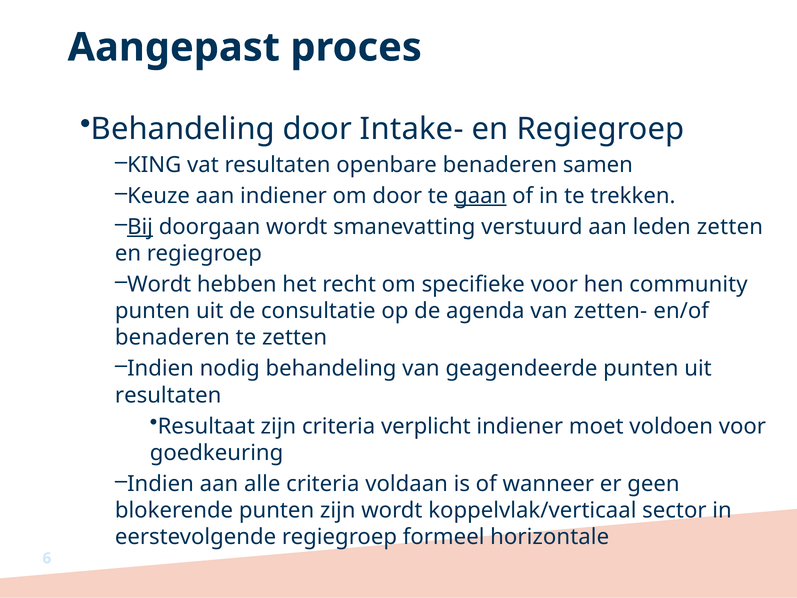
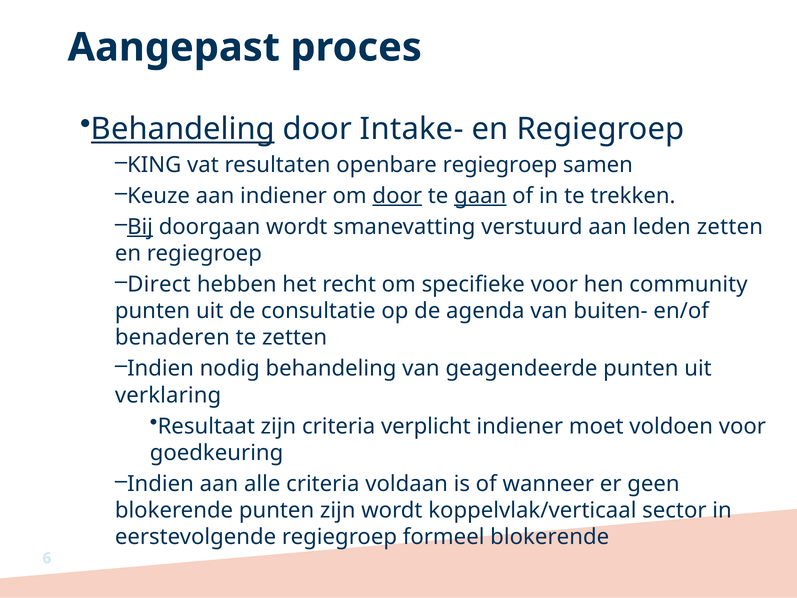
Behandeling underline: none -> present (183, 129)
openbare benaderen: benaderen -> regiegroep (500, 165)
door underline: none -> present (397, 196)
Wordt: Wordt -> Direct (159, 284)
zetten-: zetten- -> buiten- (611, 311)
resultaten: resultaten -> verklaring (168, 395)
formeel horizontale: horizontale -> blokerende (550, 537)
